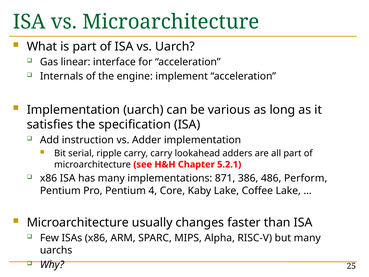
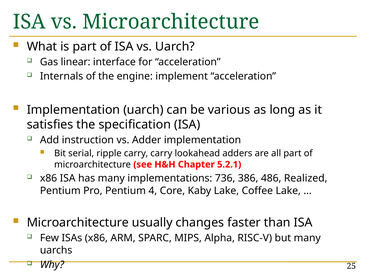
871: 871 -> 736 (225, 178)
Perform: Perform -> Realized (306, 178)
